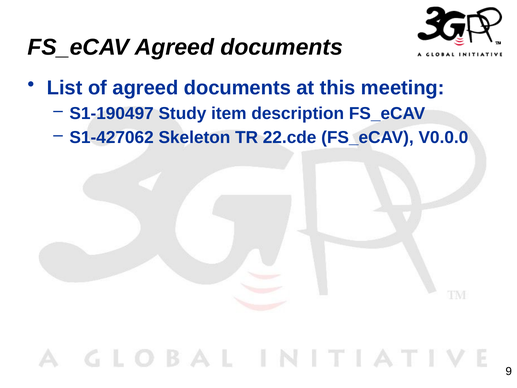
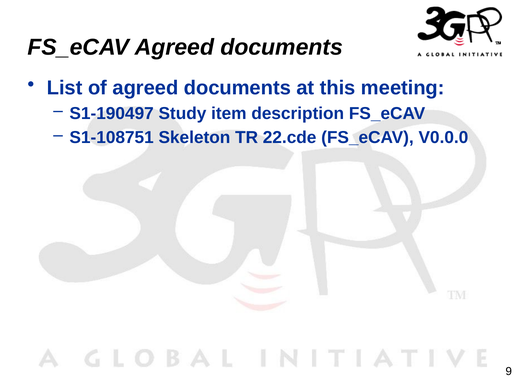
S1-427062: S1-427062 -> S1-108751 (112, 137)
